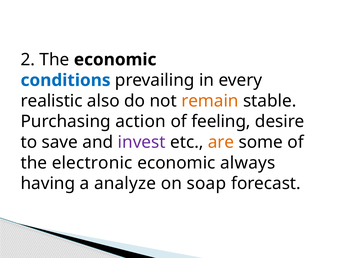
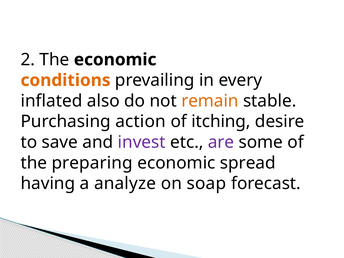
conditions colour: blue -> orange (66, 80)
realistic: realistic -> inflated (52, 101)
feeling: feeling -> itching (221, 122)
are colour: orange -> purple (221, 142)
electronic: electronic -> preparing (92, 163)
always: always -> spread (248, 163)
